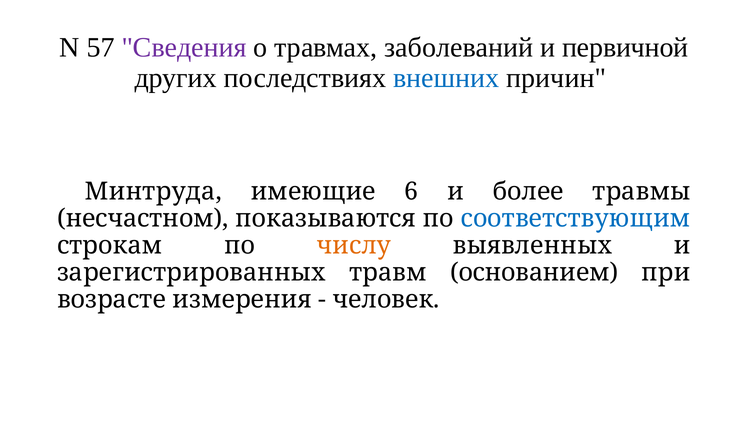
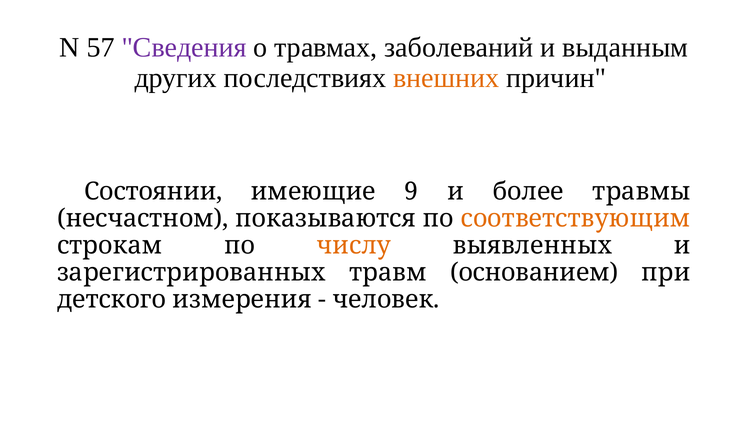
первичной: первичной -> выданным (625, 48)
внешних colour: blue -> orange (446, 78)
Минтруда: Минтруда -> Состоянии (153, 191)
6: 6 -> 9 (411, 191)
соответствующим colour: blue -> orange (576, 218)
возрасте: возрасте -> детского (112, 299)
